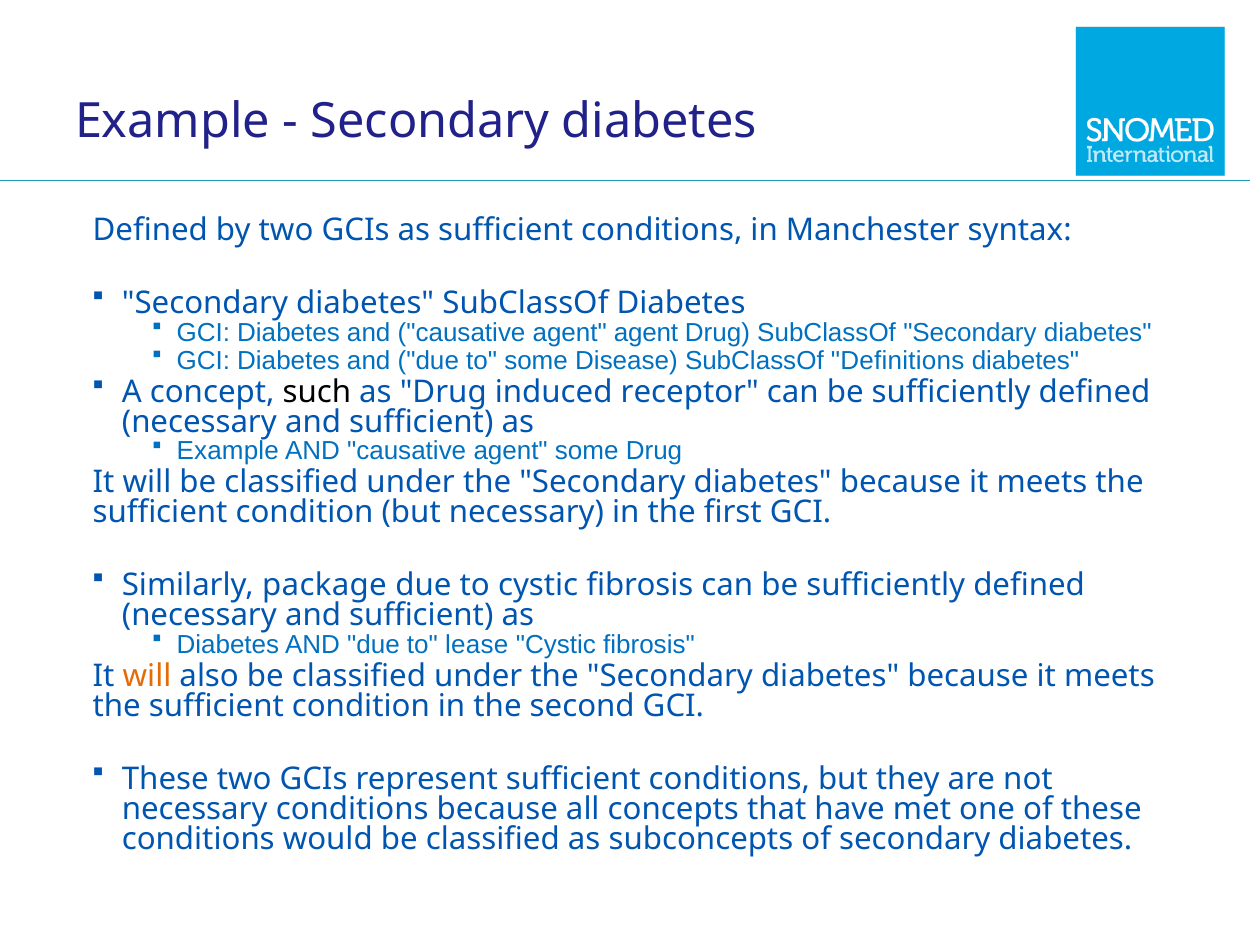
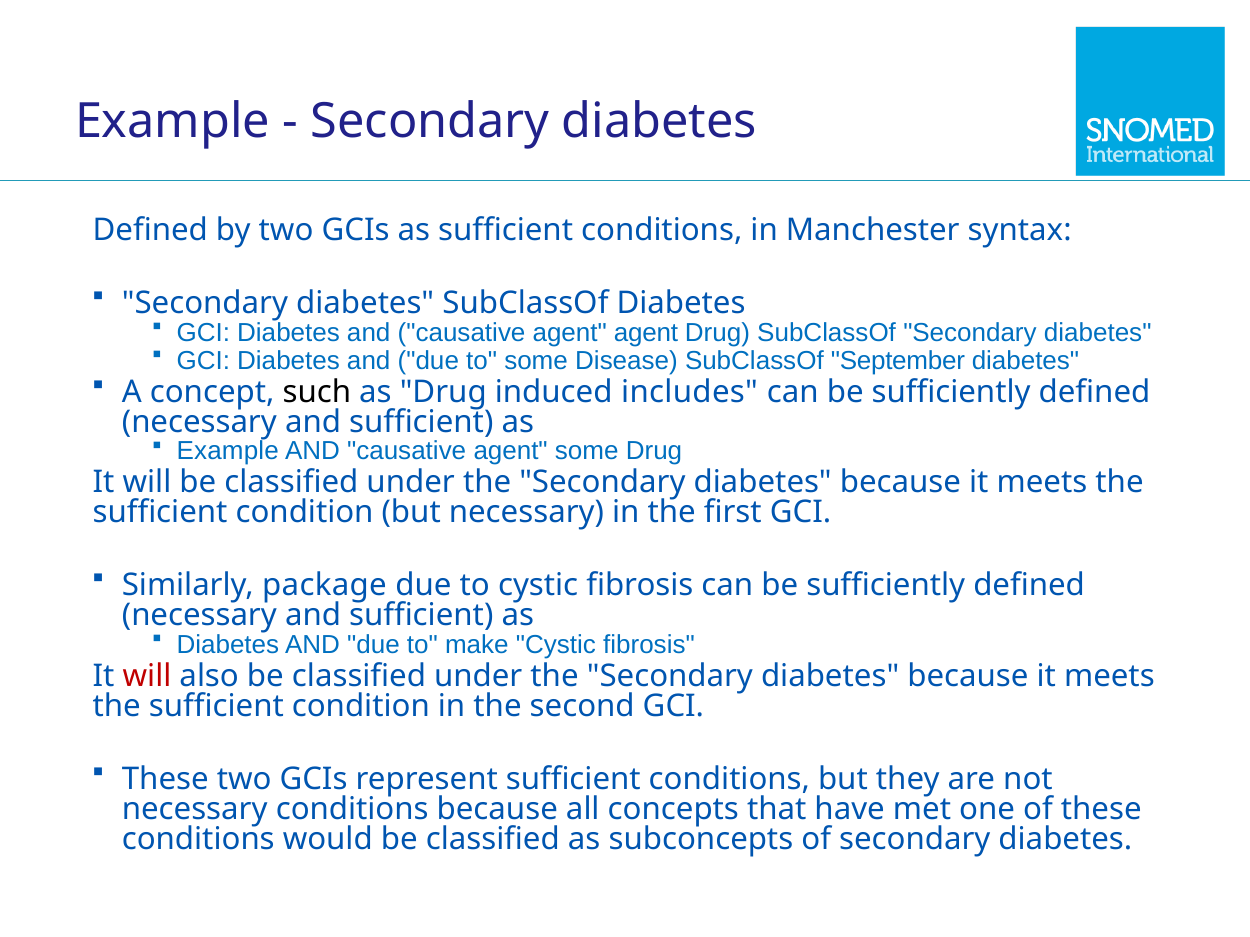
Definitions: Definitions -> September (898, 361)
receptor: receptor -> includes (690, 392)
lease: lease -> make (477, 645)
will colour: orange -> red (147, 676)
